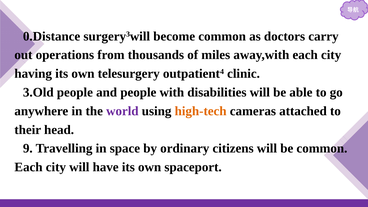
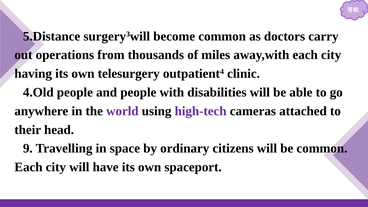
0.Distance: 0.Distance -> 5.Distance (52, 36)
3.Old: 3.Old -> 4.Old (38, 92)
high-tech colour: orange -> purple (201, 111)
